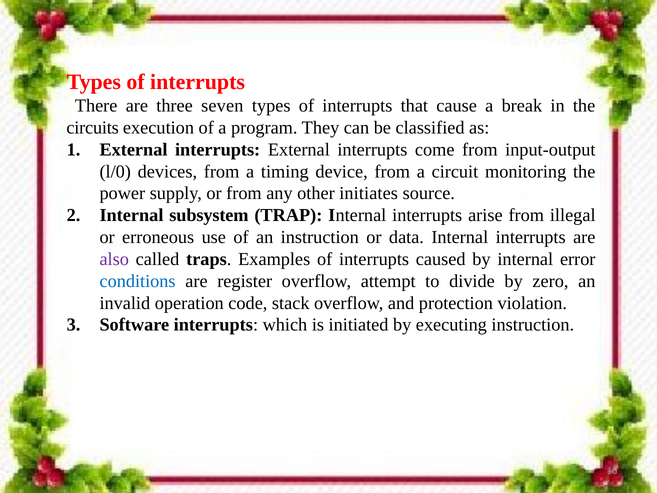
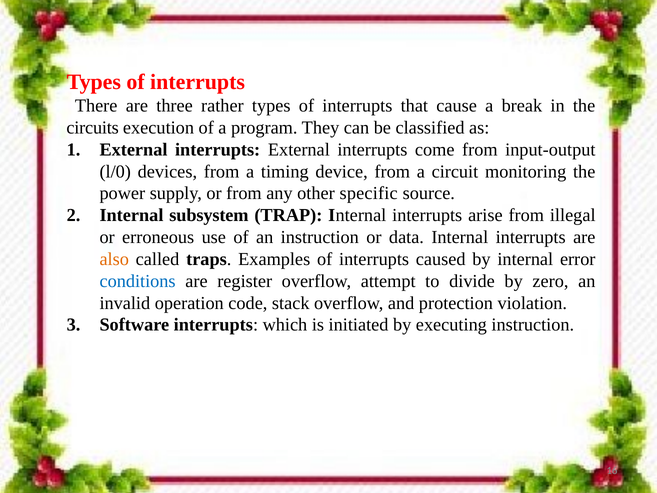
seven: seven -> rather (222, 106)
initiates: initiates -> specific (369, 193)
also colour: purple -> orange (114, 259)
